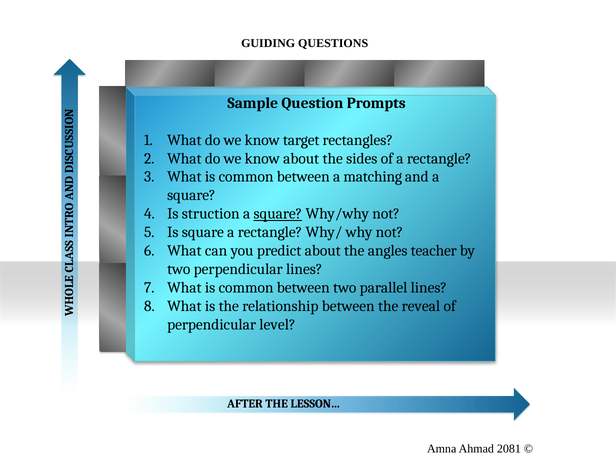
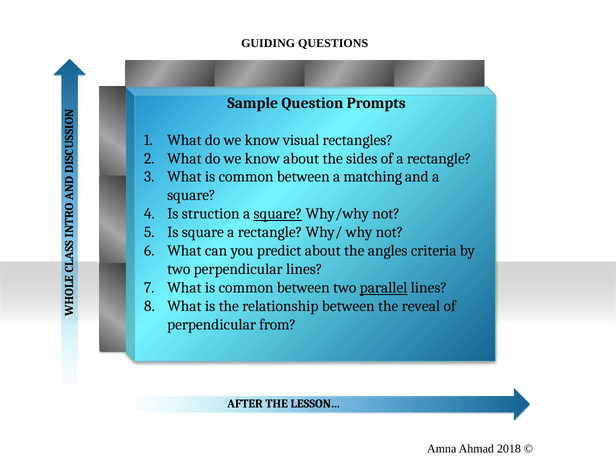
target: target -> visual (301, 140)
teacher: teacher -> criteria (434, 251)
parallel underline: none -> present (384, 288)
level: level -> from (278, 325)
2081: 2081 -> 2018 (509, 449)
